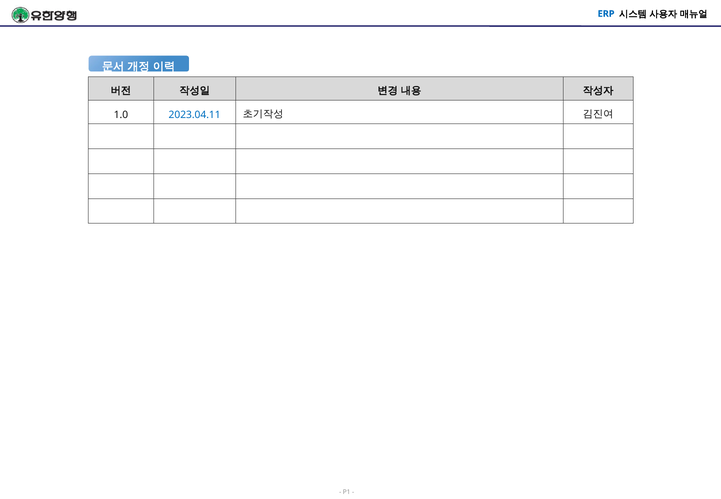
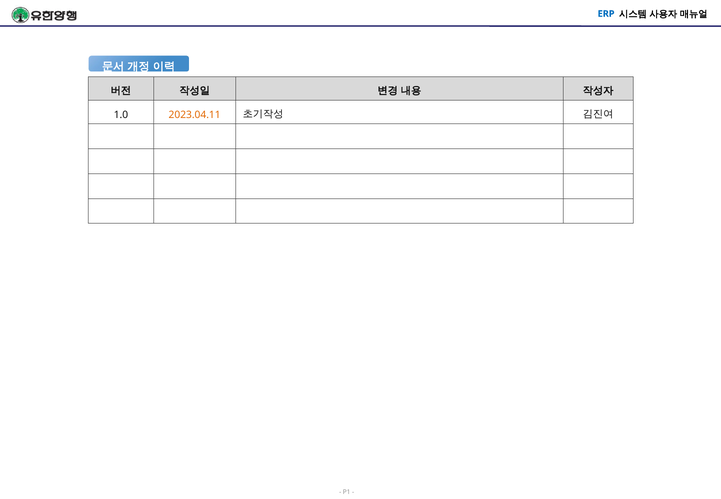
2023.04.11 colour: blue -> orange (195, 115)
